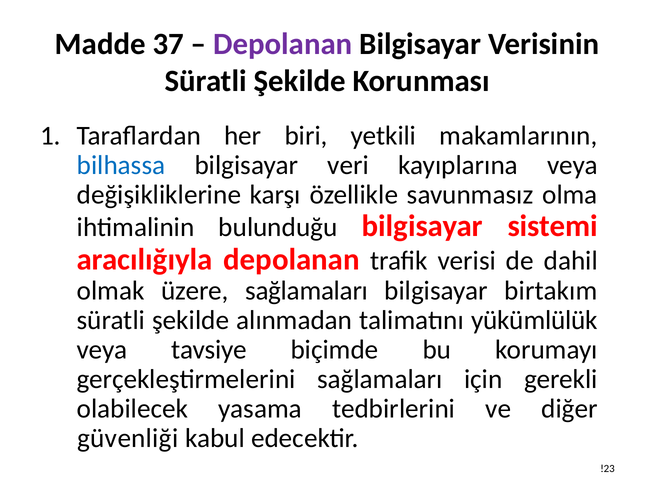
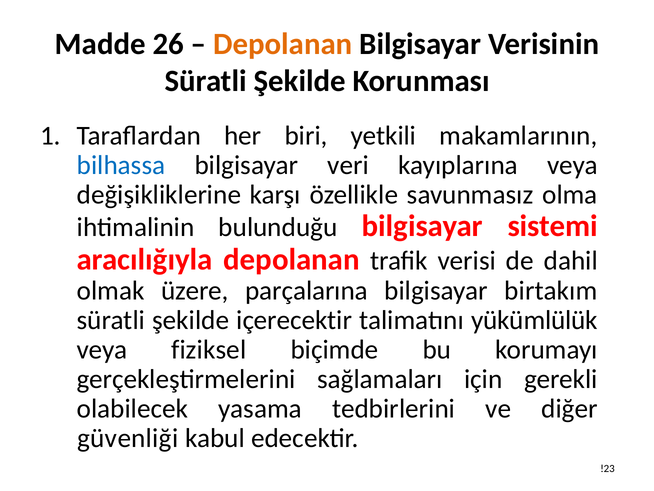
37: 37 -> 26 (168, 44)
Depolanan colour: purple -> orange (283, 44)
üzere sağlamaları: sağlamaları -> parçalarına (306, 291)
alınmadan: alınmadan -> içerecektir (294, 320)
tavsiye: tavsiye -> fiziksel (209, 349)
